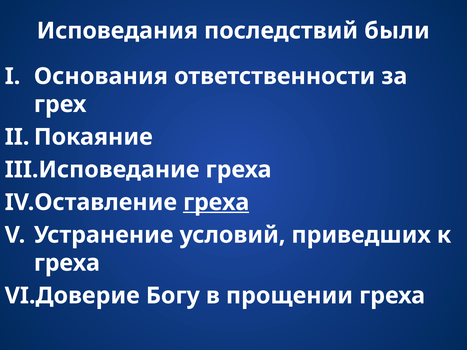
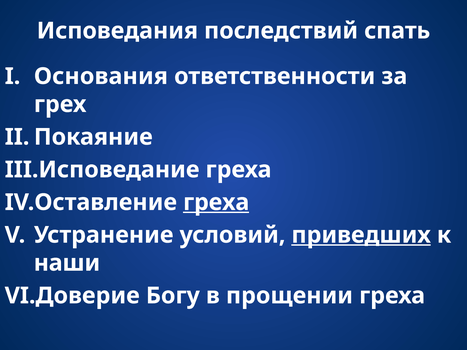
были: были -> спать (397, 31)
приведших underline: none -> present (361, 235)
греха: греха -> наши (67, 263)
